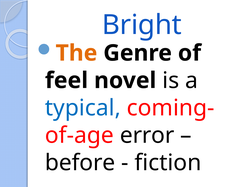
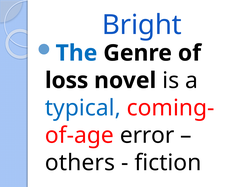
The colour: orange -> blue (76, 53)
feel: feel -> loss (67, 81)
before: before -> others (80, 163)
